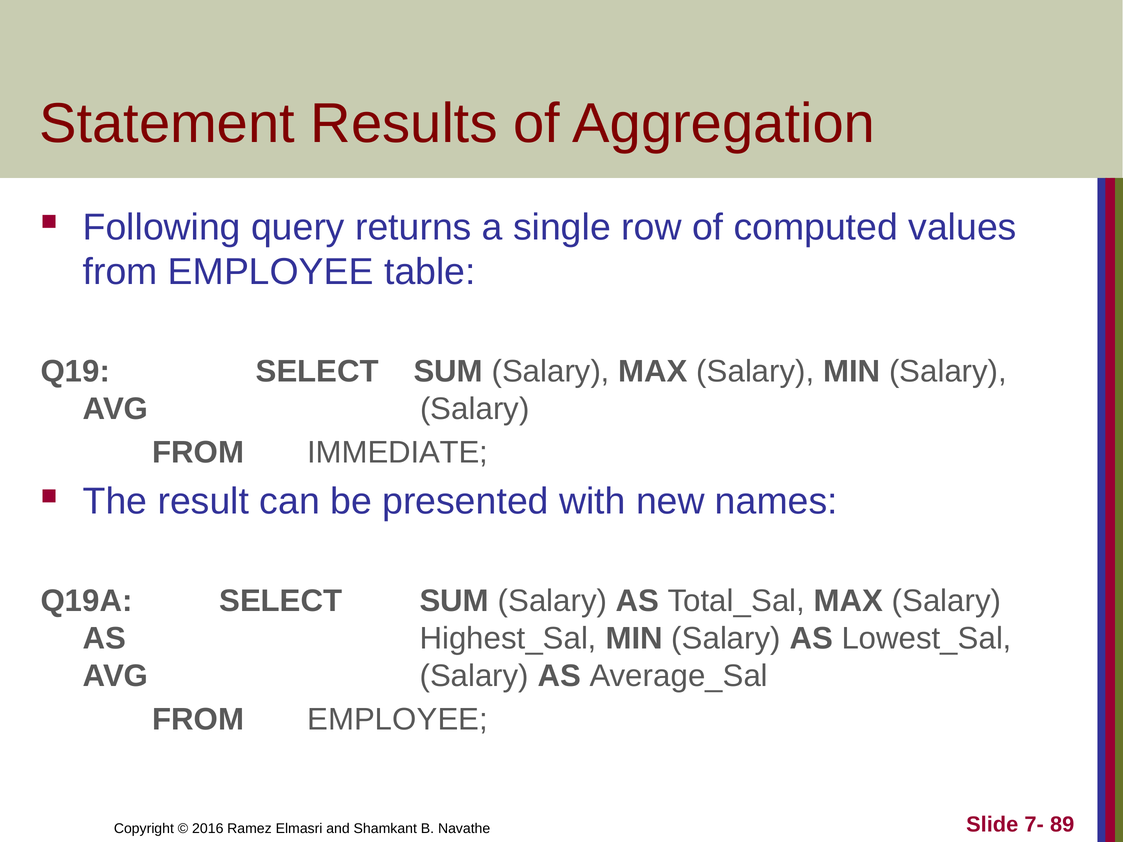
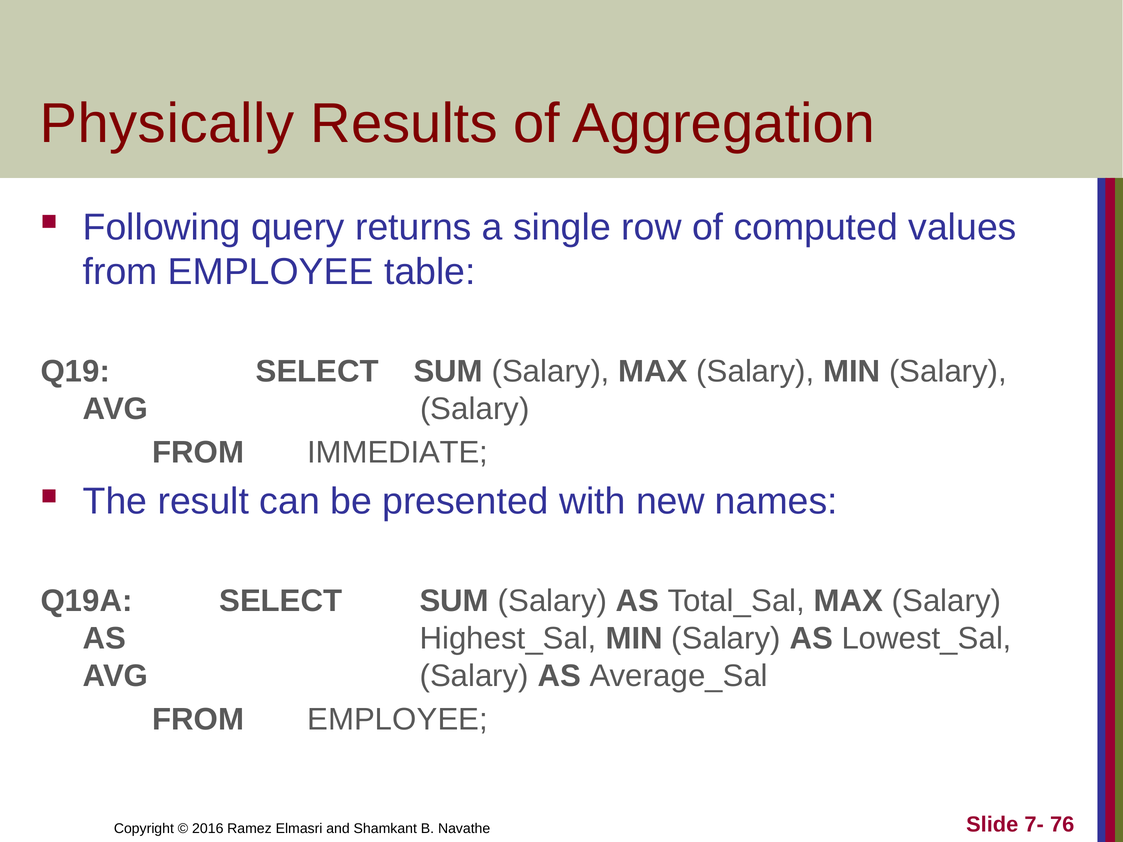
Statement: Statement -> Physically (167, 124)
89: 89 -> 76 (1062, 825)
